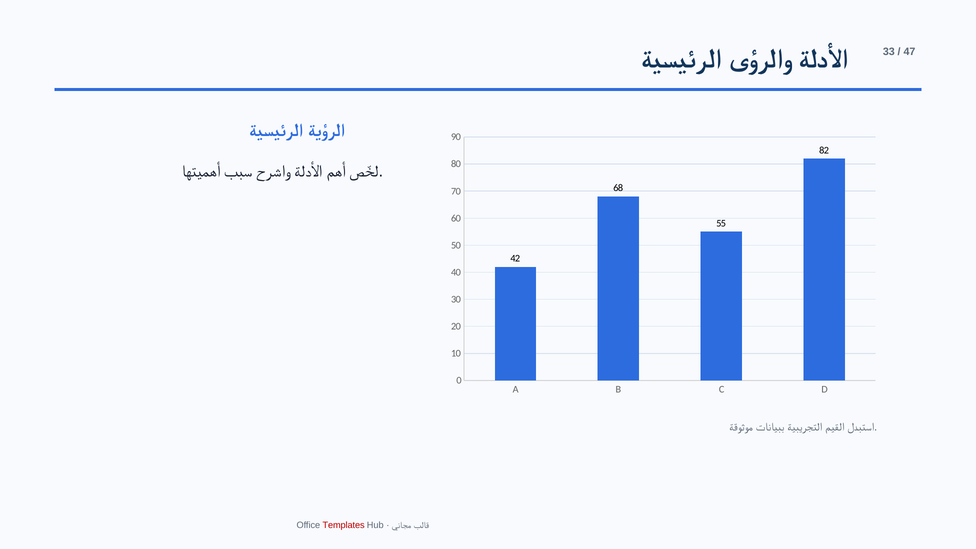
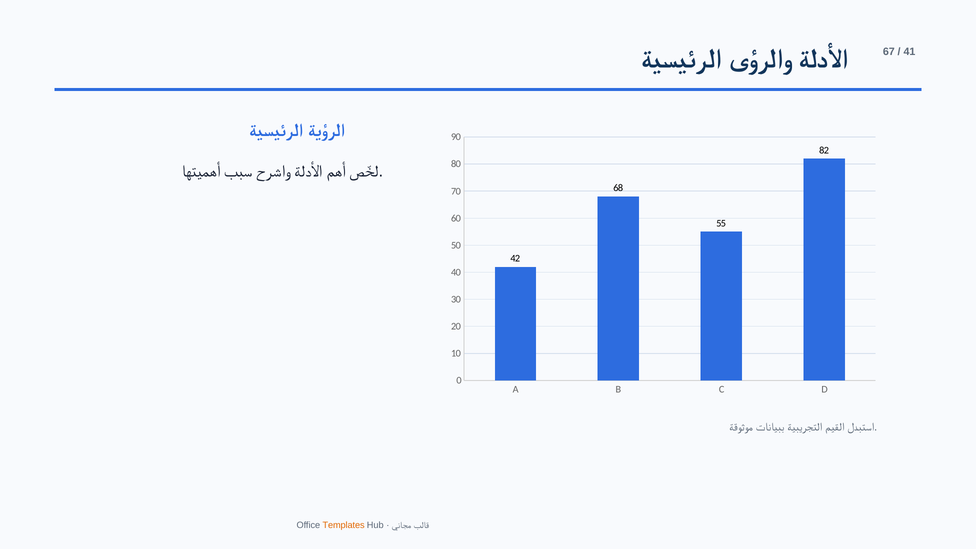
33: 33 -> 67 (889, 52)
47: 47 -> 41 (909, 52)
Templates colour: red -> orange (344, 525)
